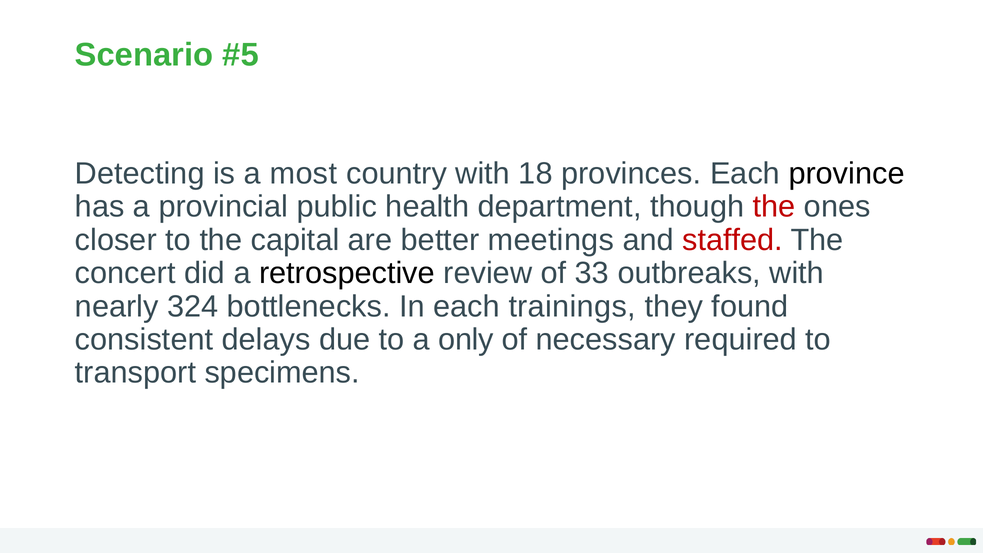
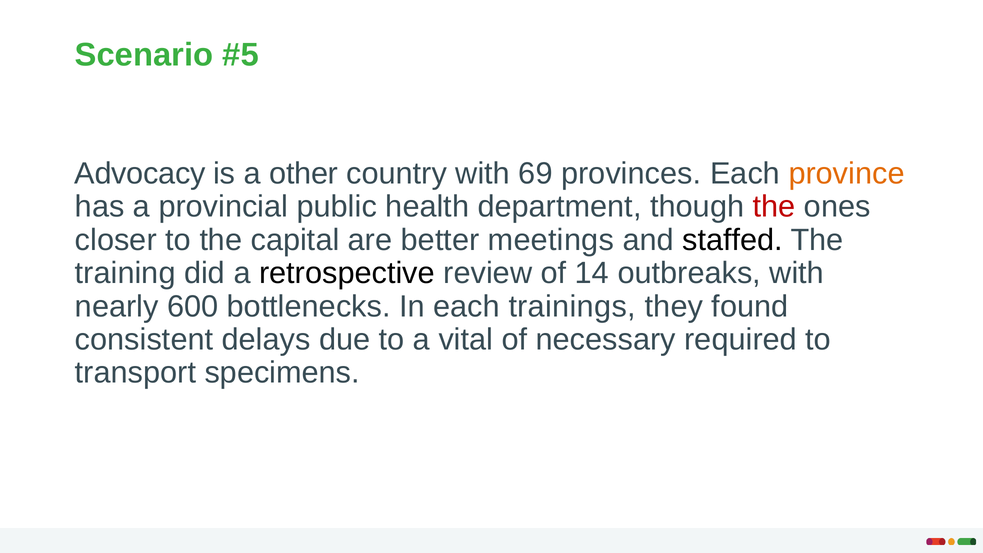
Detecting: Detecting -> Advocacy (140, 174)
most: most -> other (304, 174)
18: 18 -> 69 (536, 174)
province colour: black -> orange (847, 174)
staffed colour: red -> black (733, 240)
concert: concert -> training (125, 273)
33: 33 -> 14 (592, 273)
324: 324 -> 600 (193, 306)
only: only -> vital (466, 340)
